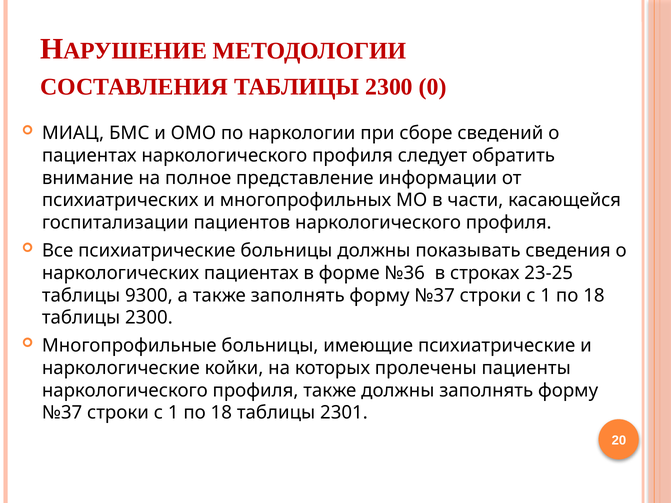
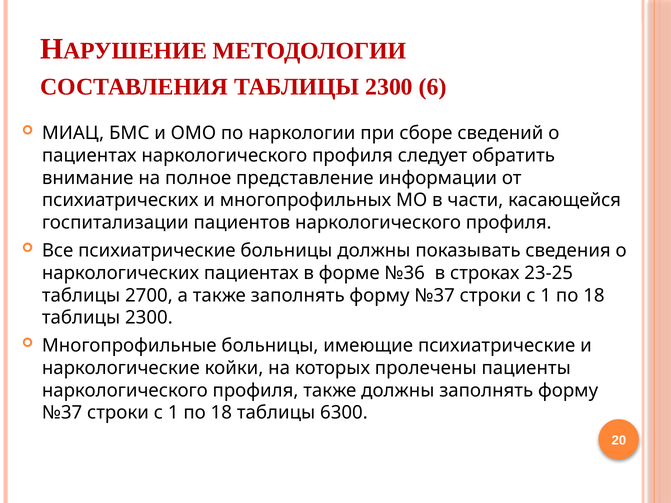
0: 0 -> 6 (433, 87)
9300: 9300 -> 2700 (149, 296)
2301: 2301 -> 6300 (344, 413)
